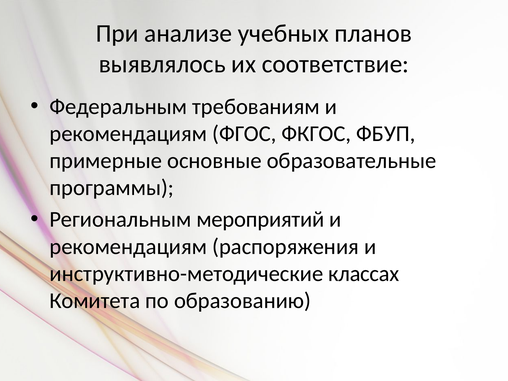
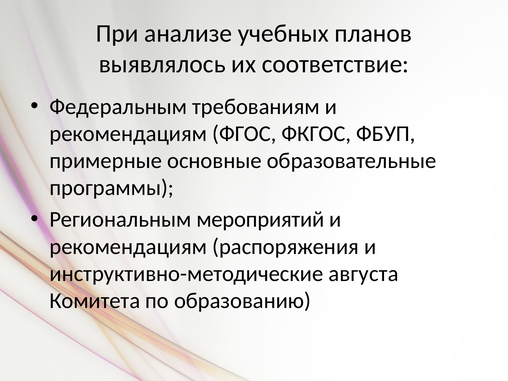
классах: классах -> августа (364, 274)
